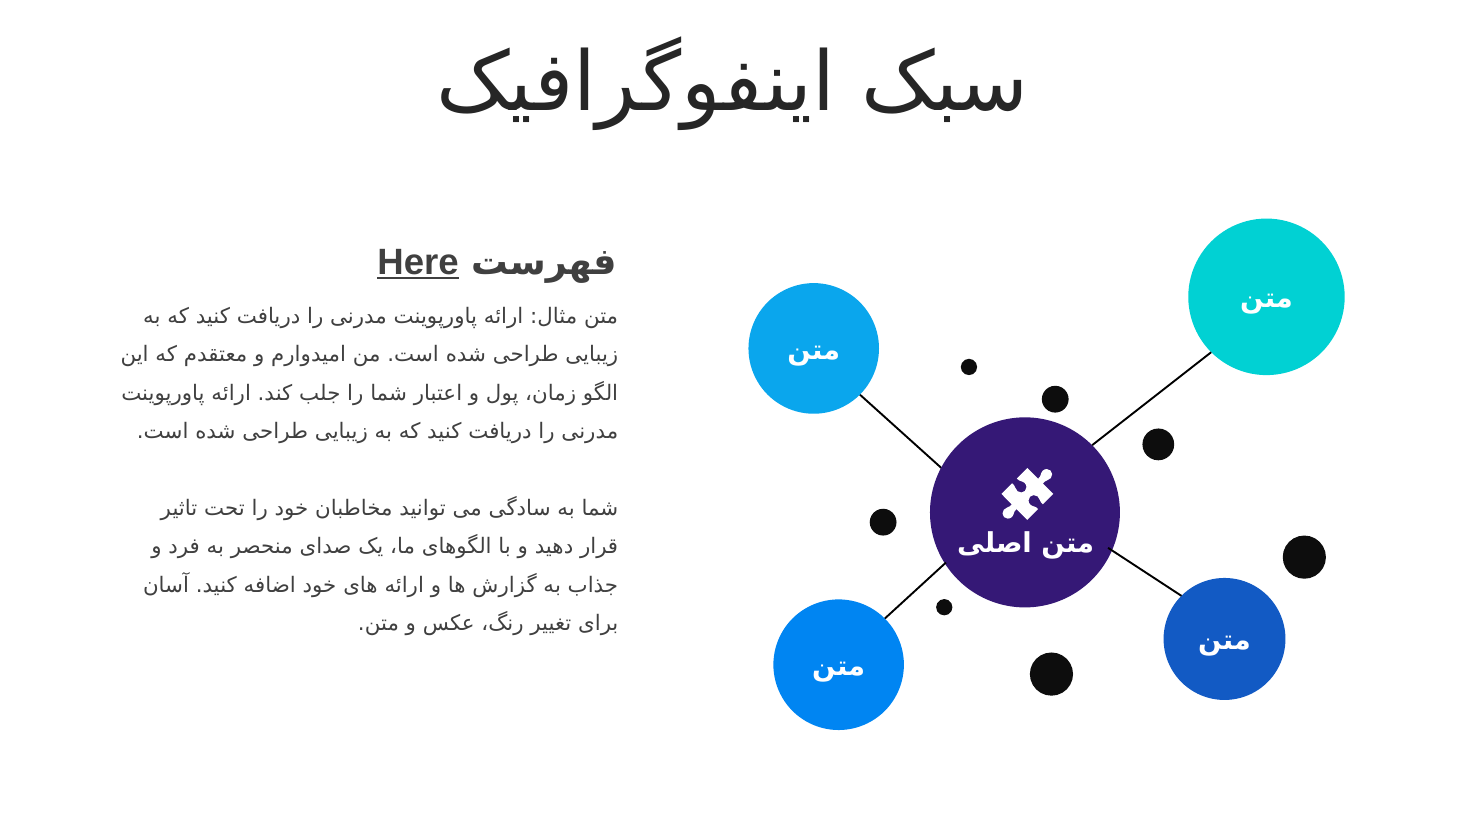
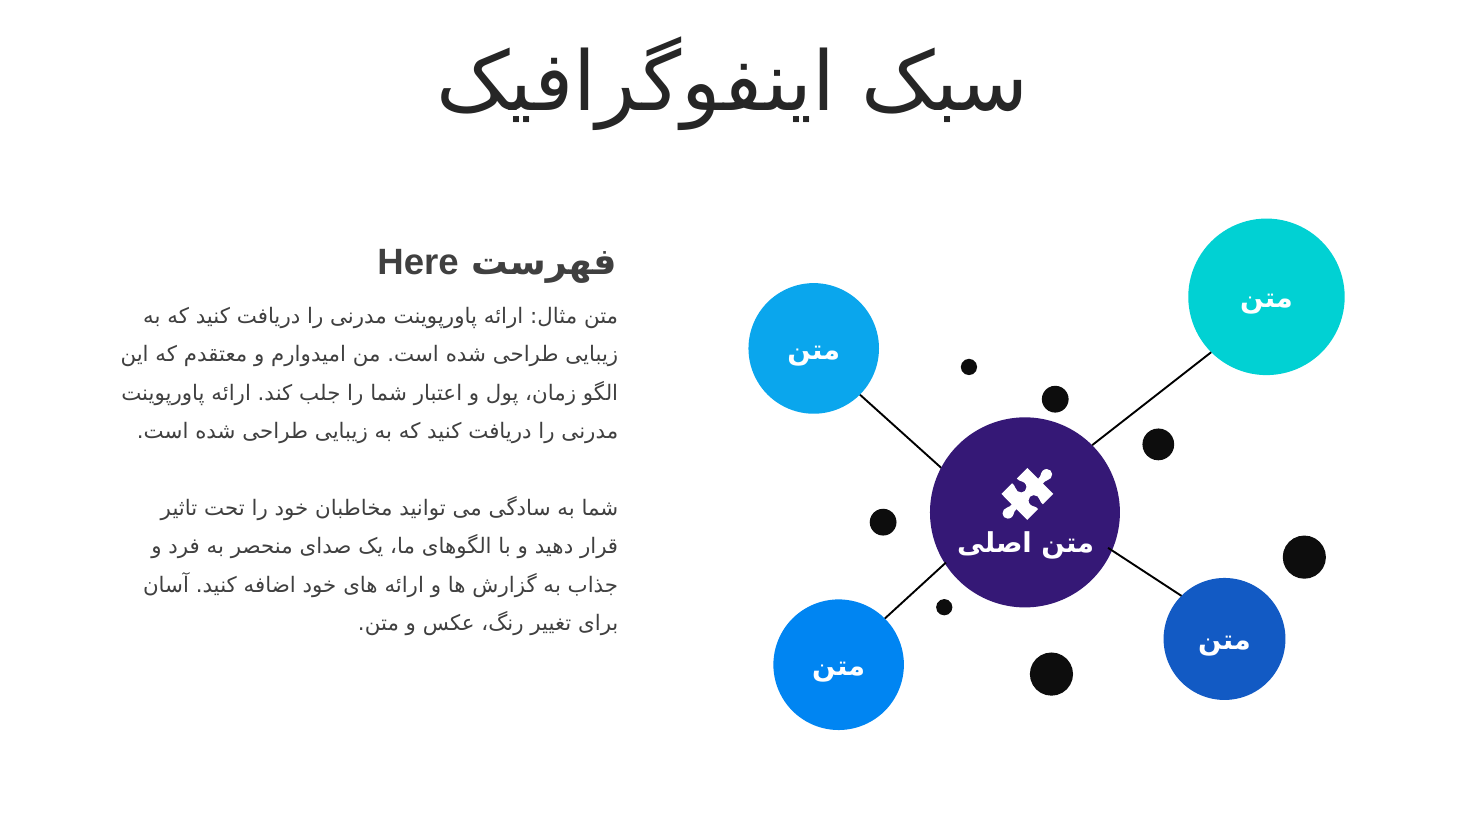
Here underline: present -> none (418, 262)
